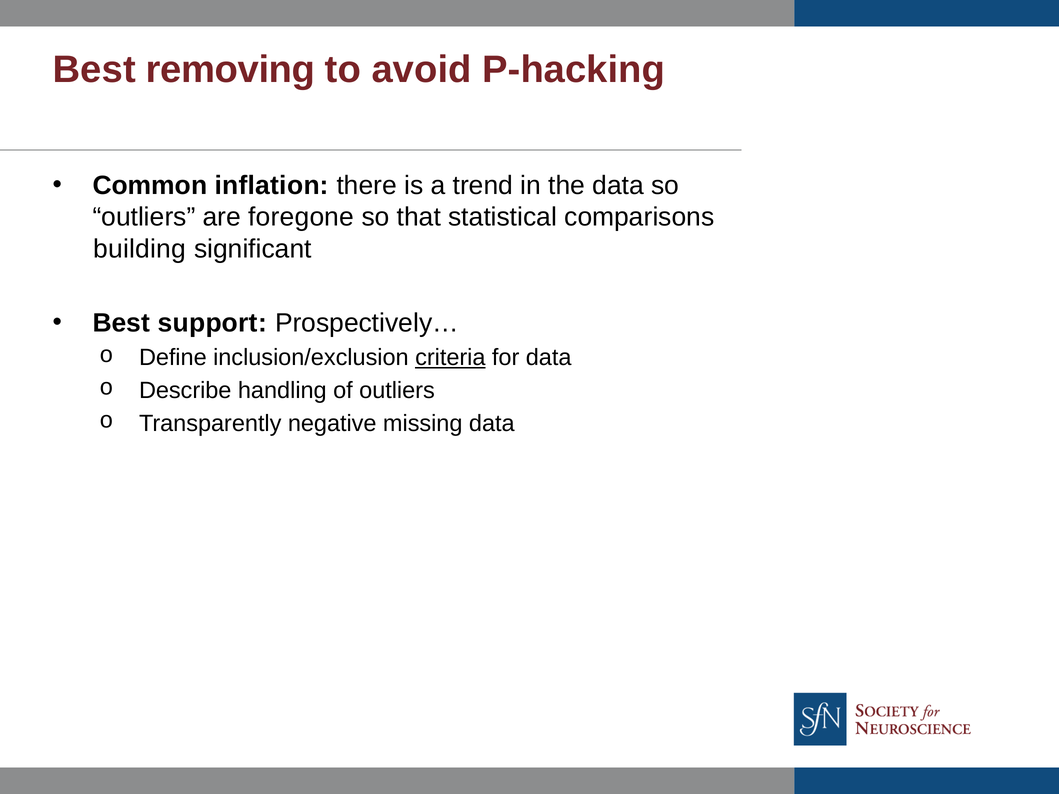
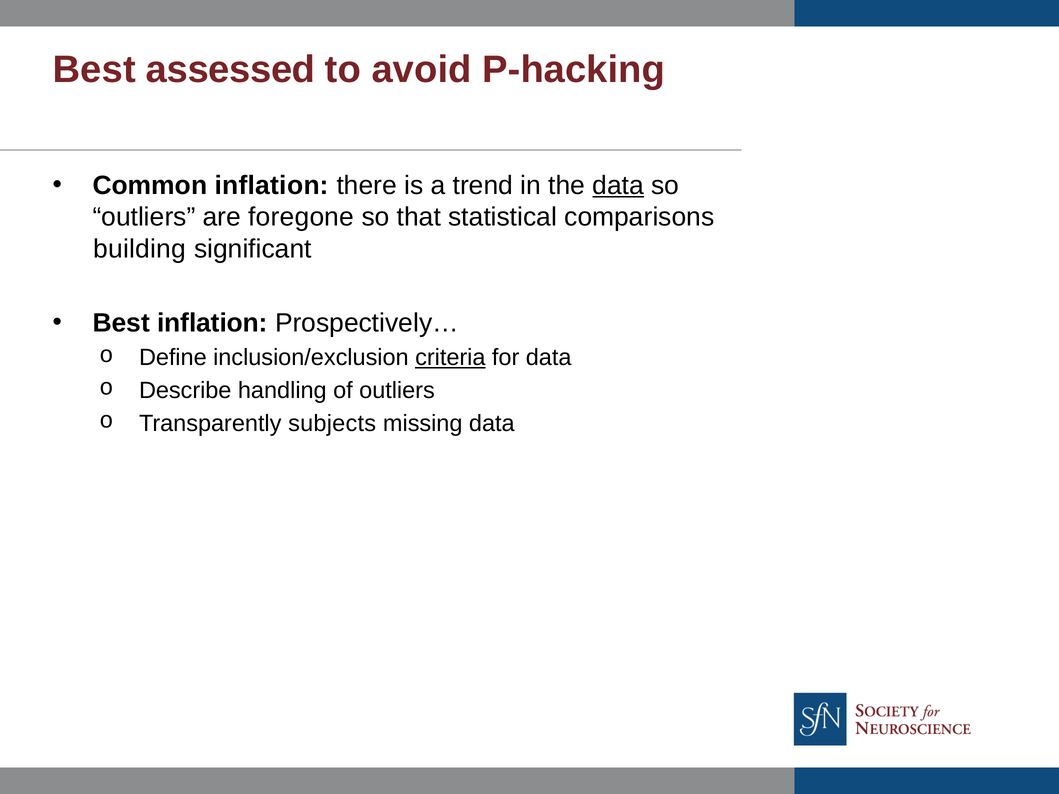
removing: removing -> assessed (231, 70)
data underline: none -> present (618, 185)
Best support: support -> inflation (212, 323)
negative: negative -> subjects (332, 423)
